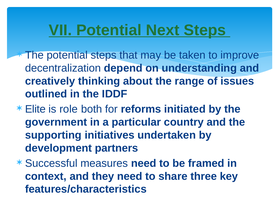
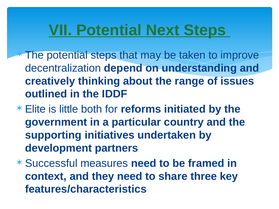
role: role -> little (69, 109)
